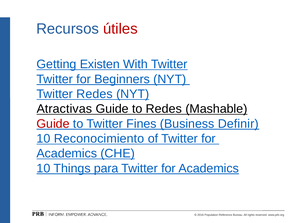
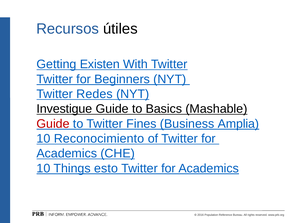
útiles colour: red -> black (120, 29)
Atractivas: Atractivas -> Investigue (64, 109)
to Redes: Redes -> Basics (164, 109)
Definir: Definir -> Amplia (238, 124)
para: para -> esto (106, 168)
